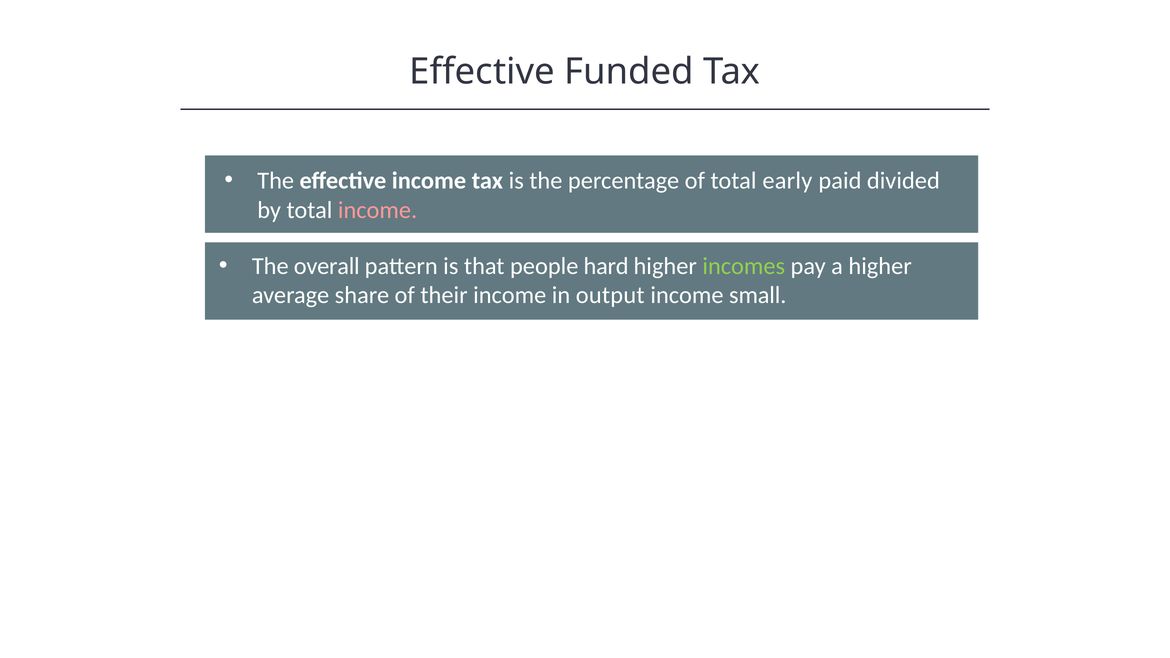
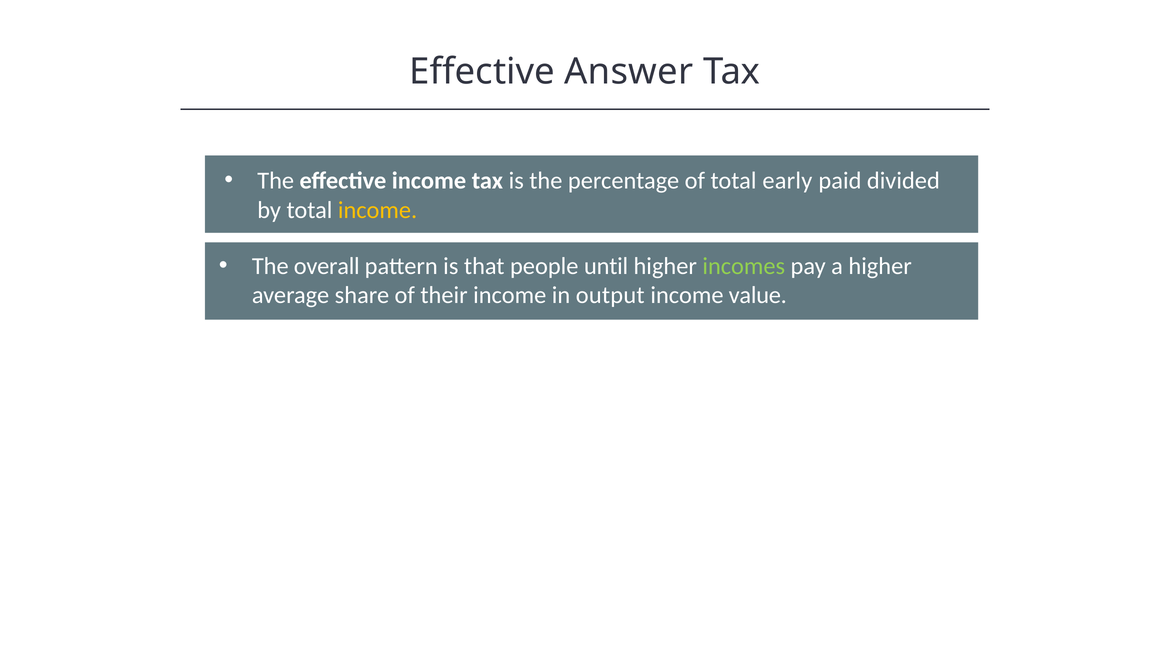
Funded: Funded -> Answer (629, 72)
income colour: pink -> yellow (378, 210)
hard: hard -> until (606, 266)
small: small -> value (758, 295)
